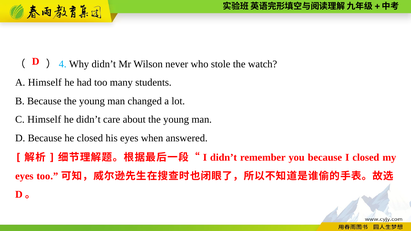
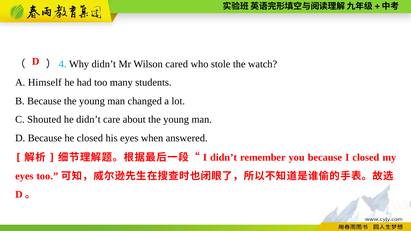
never: never -> cared (177, 64)
C Himself: Himself -> Shouted (44, 120)
